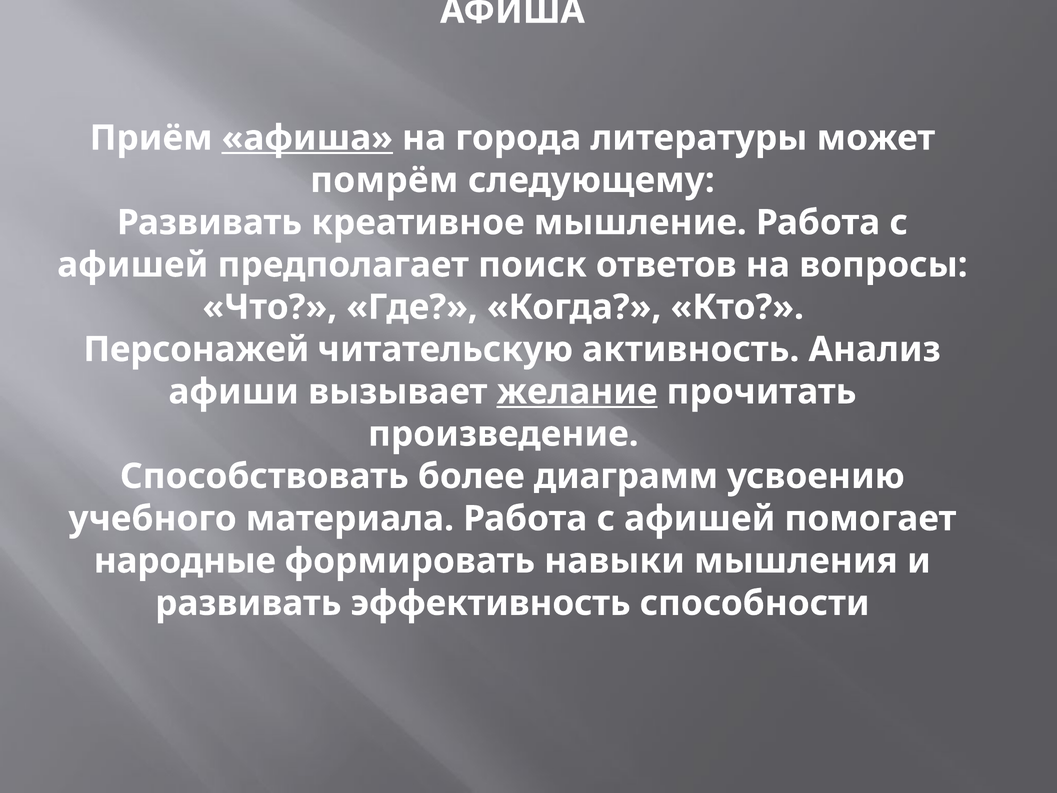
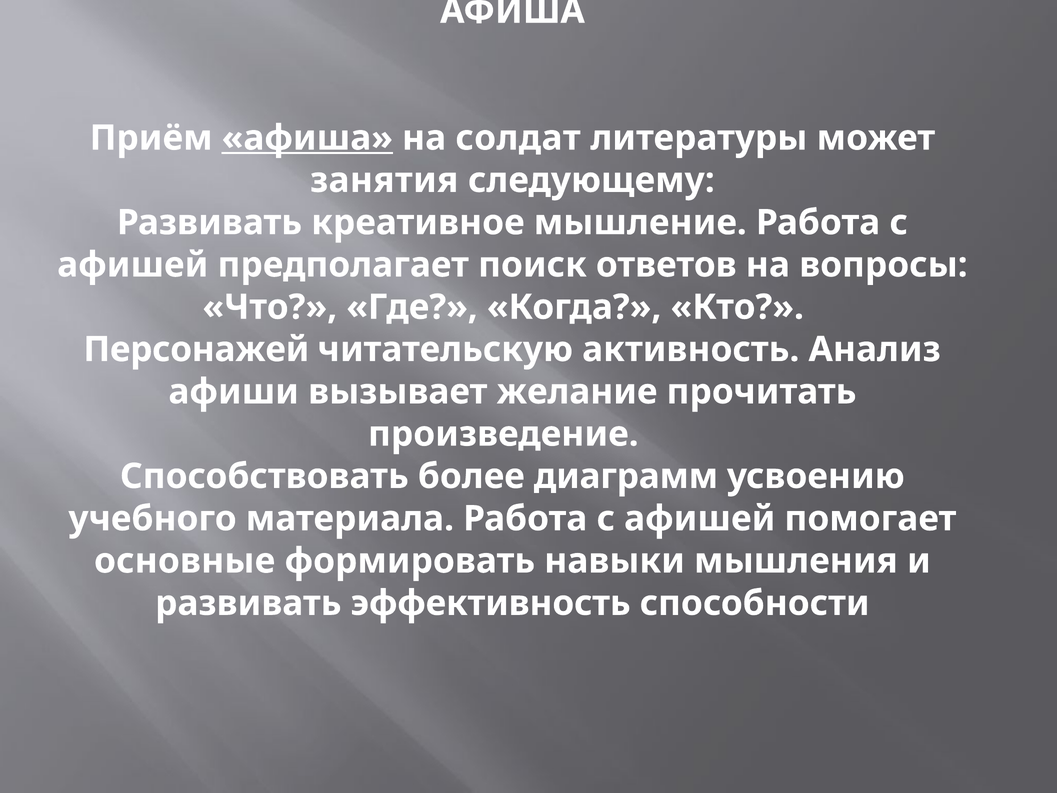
города: города -> солдат (518, 138)
помрём: помрём -> занятия (384, 180)
желание underline: present -> none (577, 392)
народные: народные -> основные (185, 561)
